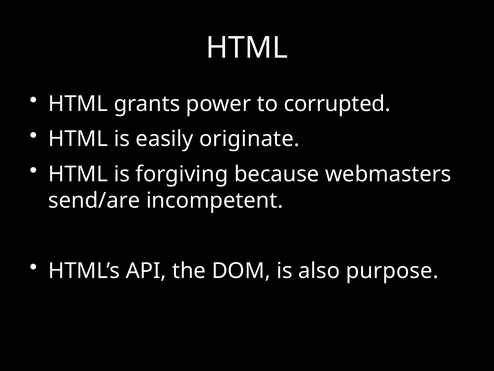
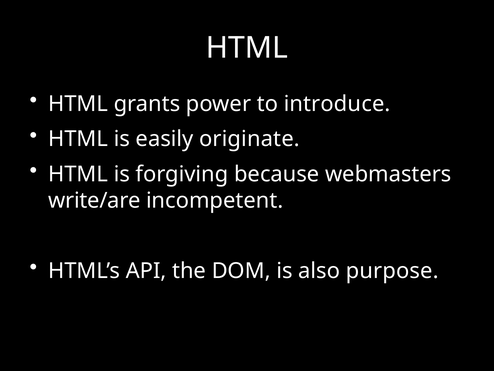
corrupted: corrupted -> introduce (337, 104)
send/are: send/are -> write/are (94, 200)
